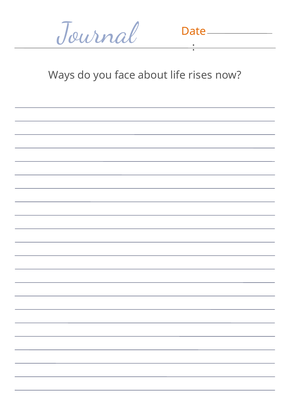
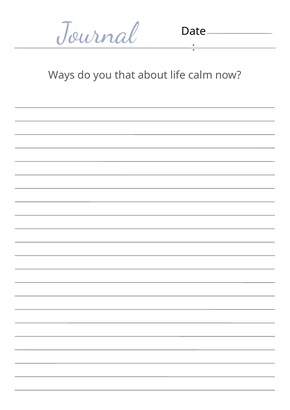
Date colour: orange -> black (194, 31)
face: face -> that (125, 75)
rises: rises -> calm (200, 75)
